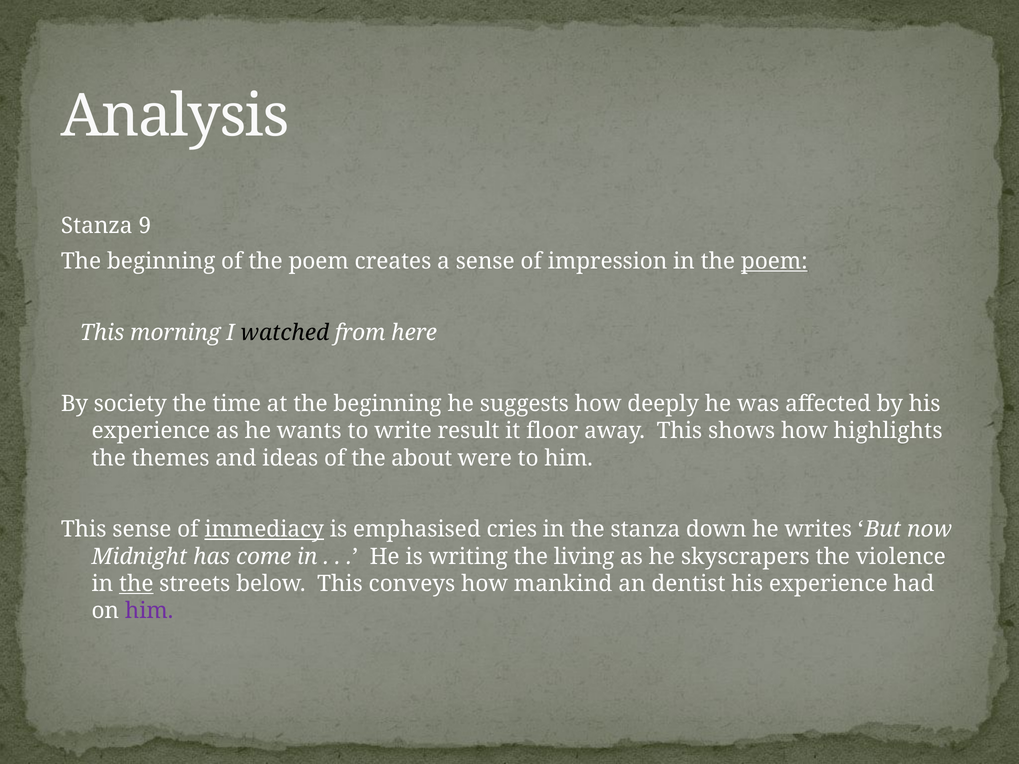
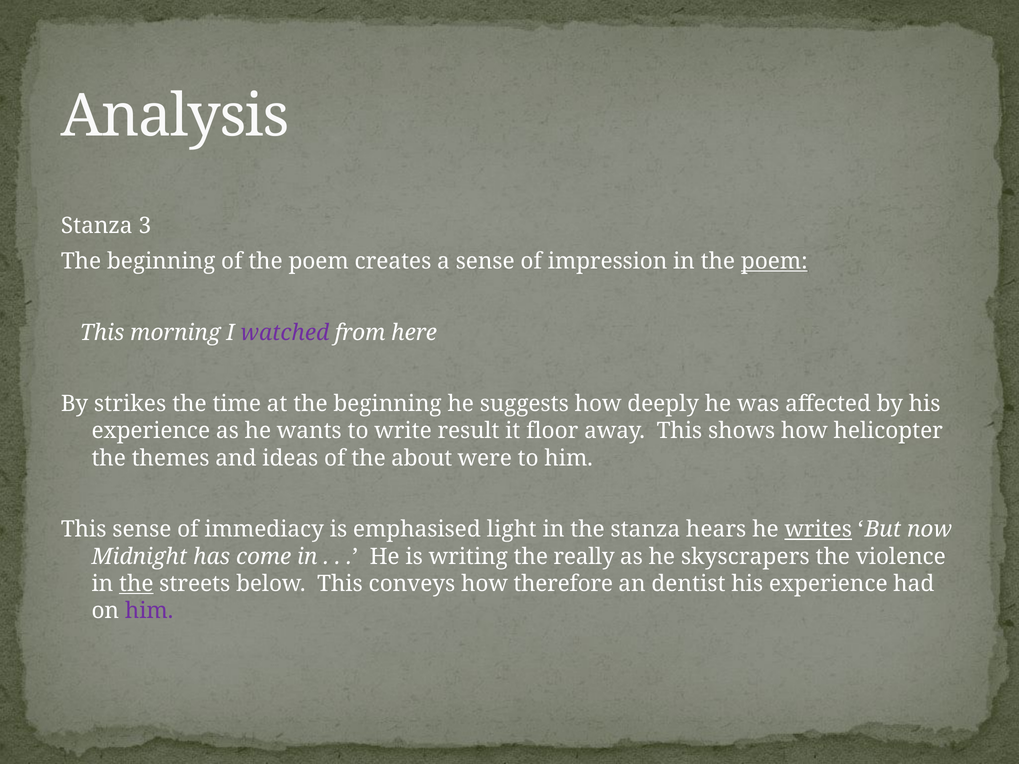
9: 9 -> 3 (145, 226)
watched colour: black -> purple (285, 333)
society: society -> strikes (130, 404)
highlights: highlights -> helicopter (888, 431)
immediacy underline: present -> none (264, 530)
cries: cries -> light (512, 530)
down: down -> hears (716, 530)
writes underline: none -> present (818, 530)
living: living -> really (584, 557)
mankind: mankind -> therefore (563, 584)
